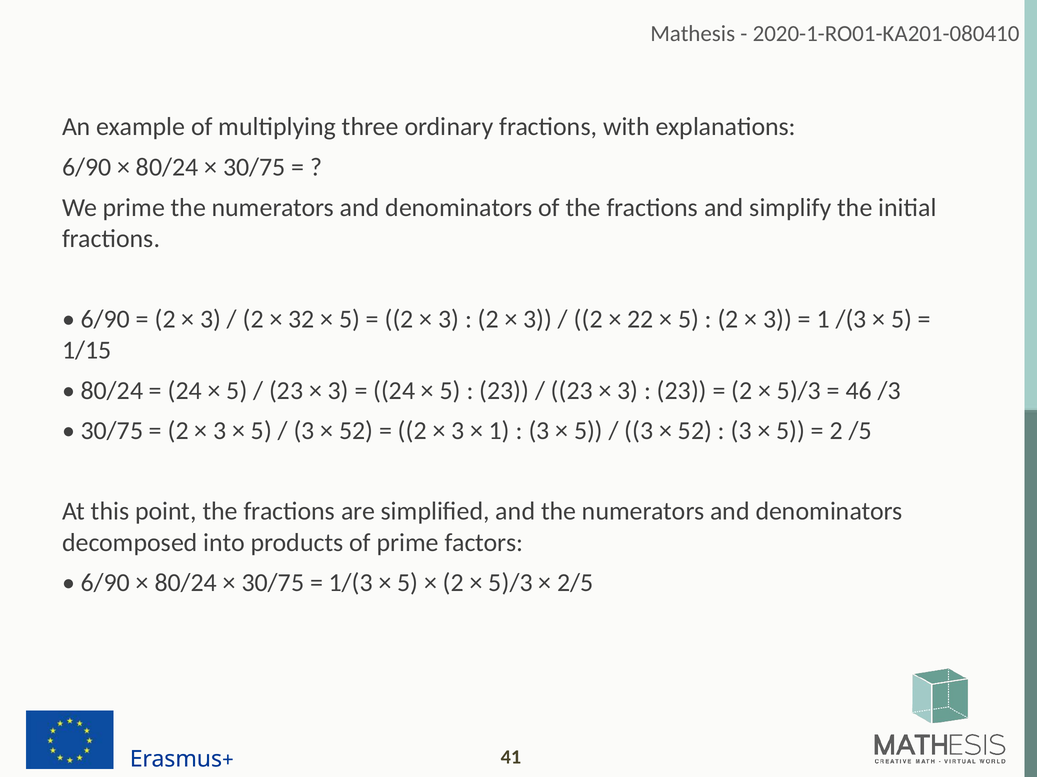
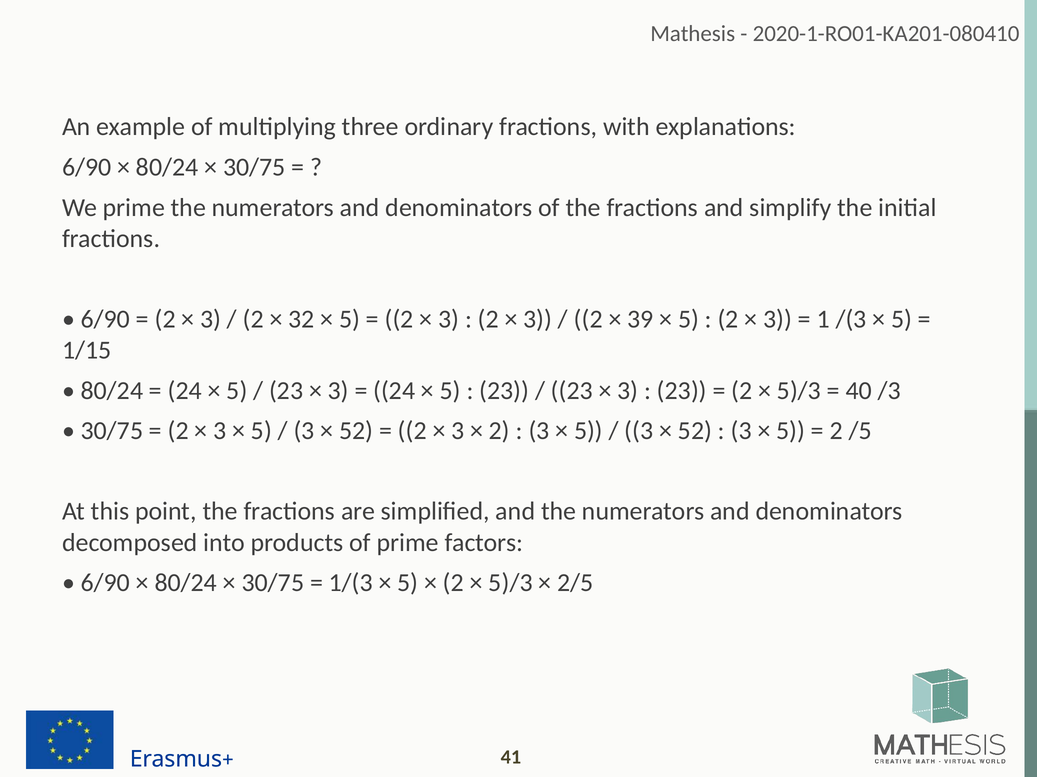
22: 22 -> 39 (640, 319)
46: 46 -> 40 (859, 391)
1: 1 -> 2 (499, 431)
